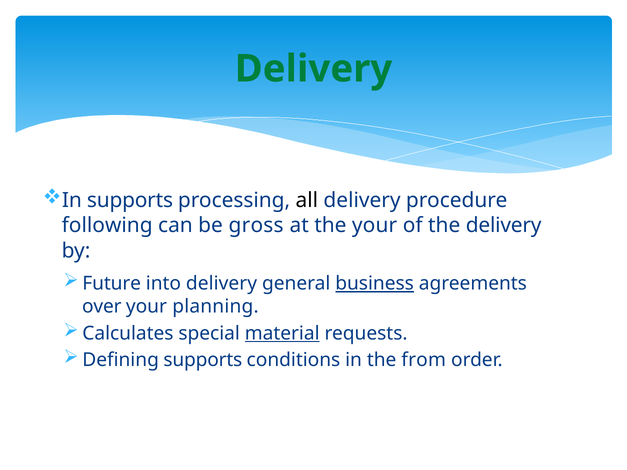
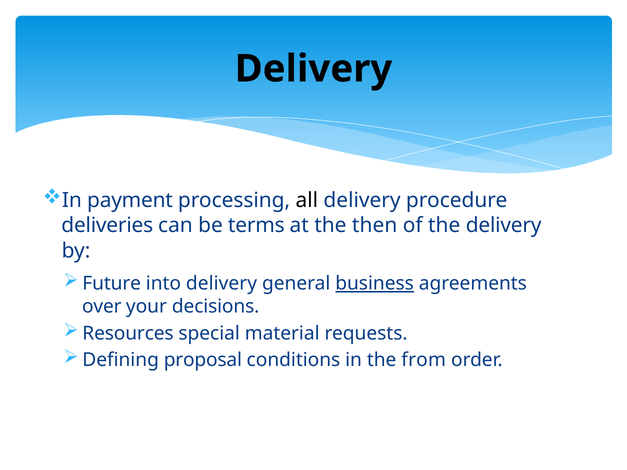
Delivery colour: green -> black (313, 69)
In supports: supports -> payment (130, 201)
following: following -> deliveries (107, 226)
gross: gross -> terms (256, 226)
the your: your -> then (375, 226)
planning: planning -> decisions (216, 307)
Calculates: Calculates -> Resources (128, 334)
material underline: present -> none (282, 334)
Defining supports: supports -> proposal (203, 360)
